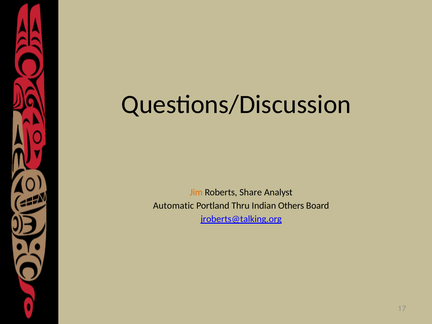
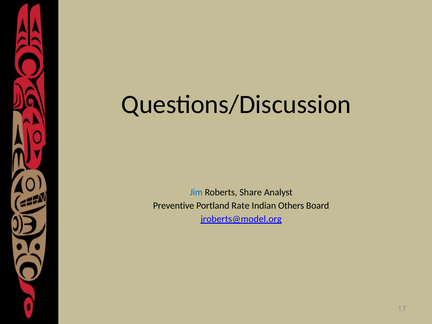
Jim colour: orange -> blue (196, 192)
Automatic: Automatic -> Preventive (174, 206)
Thru: Thru -> Rate (241, 206)
jroberts@talking.org: jroberts@talking.org -> jroberts@model.org (241, 219)
